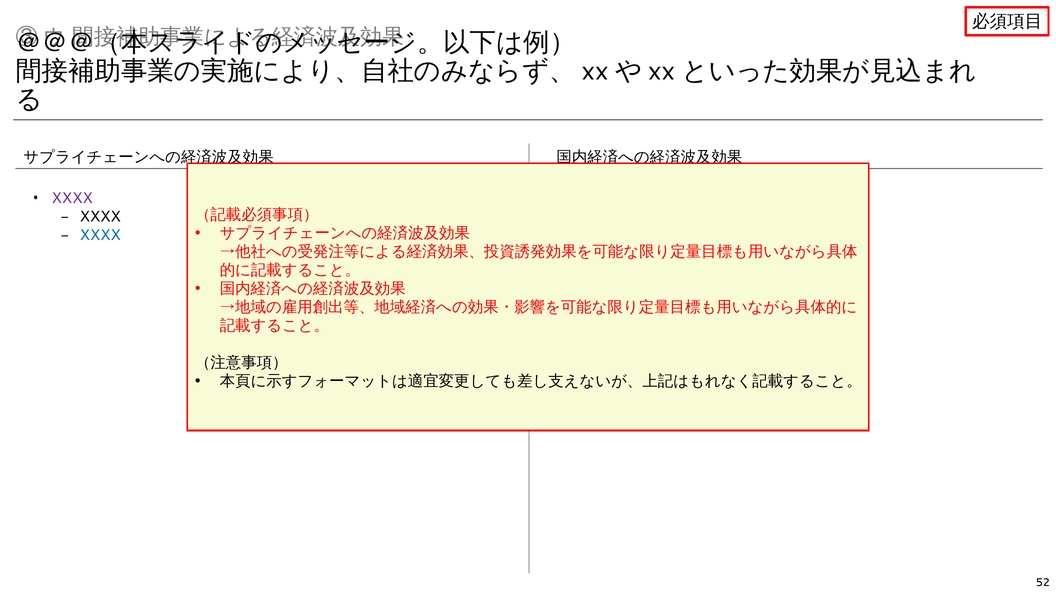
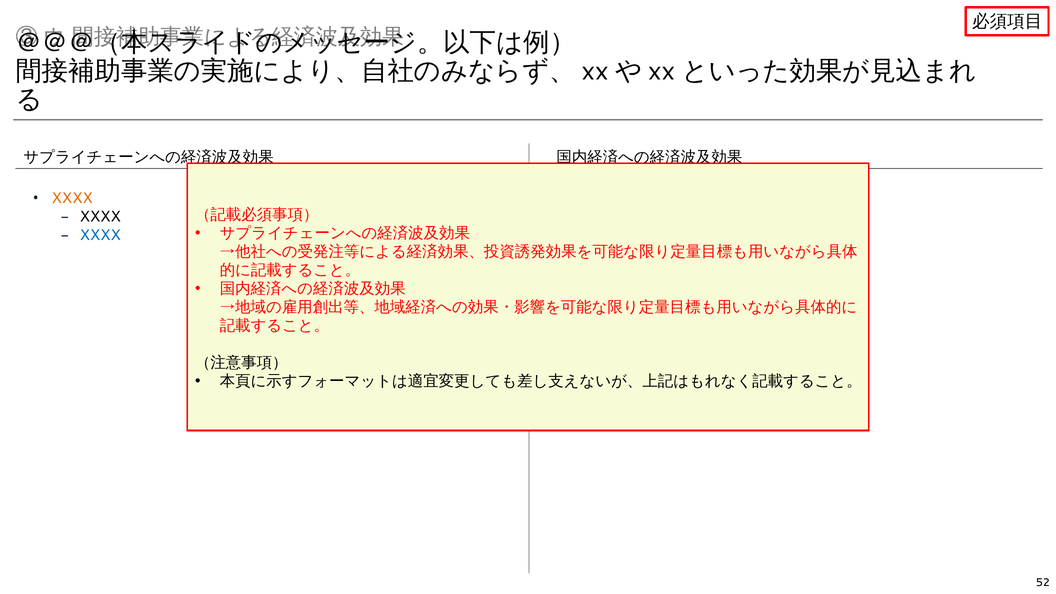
XXXX colour: purple -> orange (72, 198)
